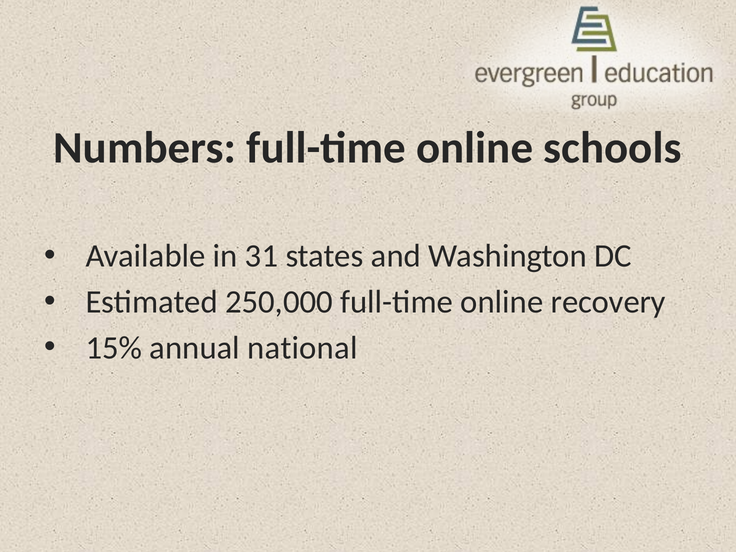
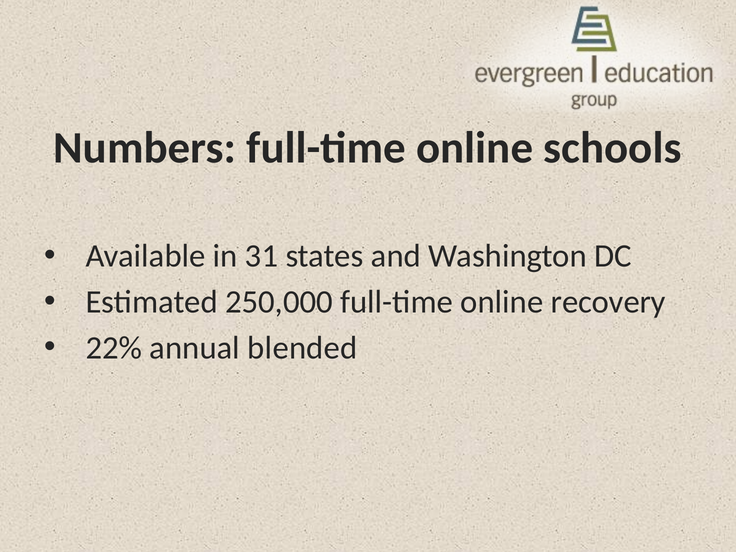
15%: 15% -> 22% (114, 348)
national: national -> blended (302, 348)
